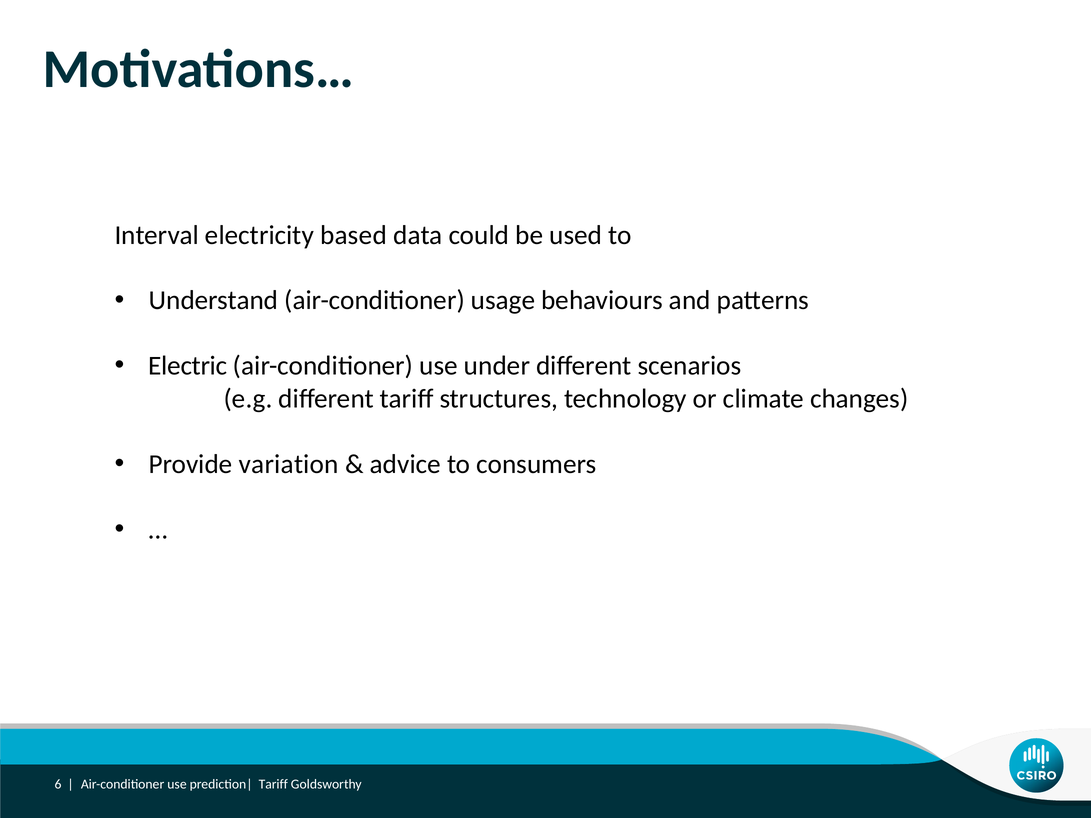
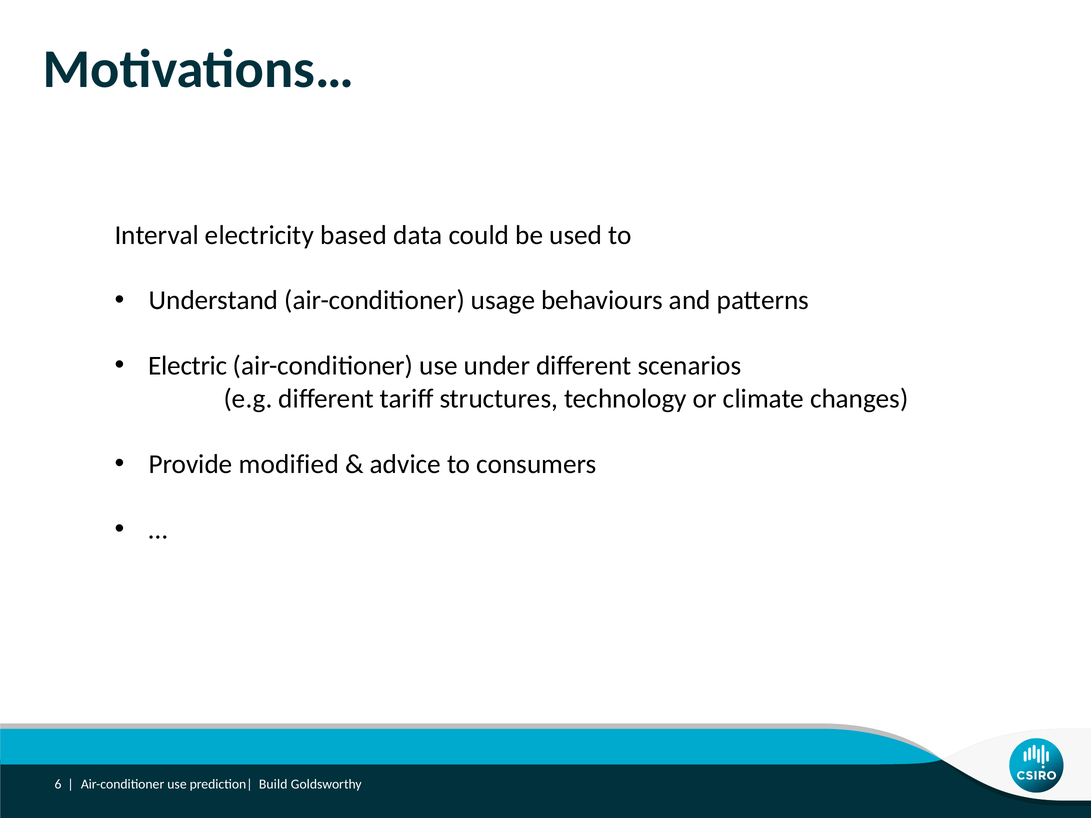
variation: variation -> modified (289, 464)
Tariff: Tariff -> Build (273, 784)
